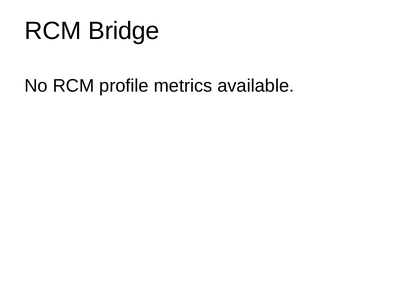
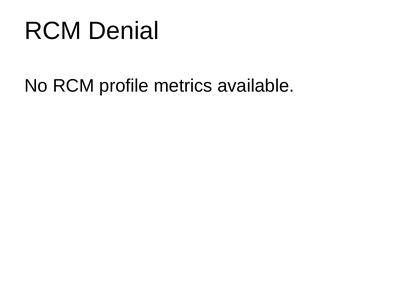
Bridge: Bridge -> Denial (124, 31)
